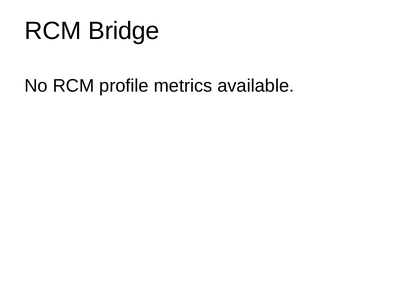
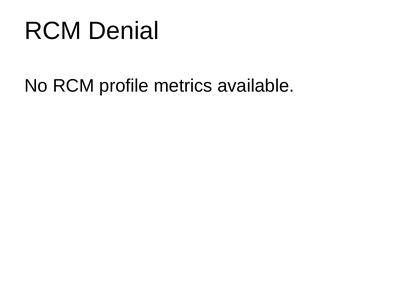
Bridge: Bridge -> Denial (124, 31)
